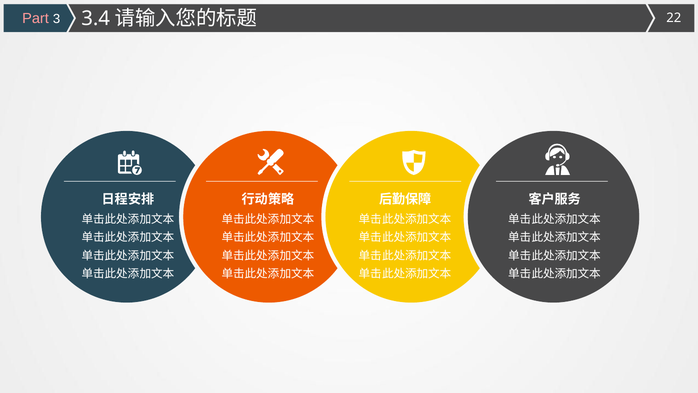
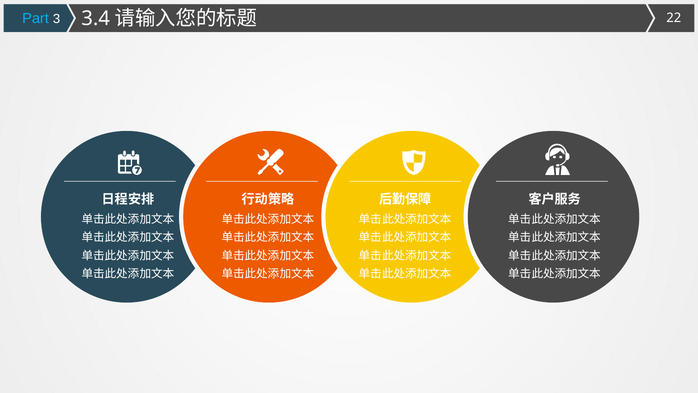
Part colour: pink -> light blue (36, 18)
